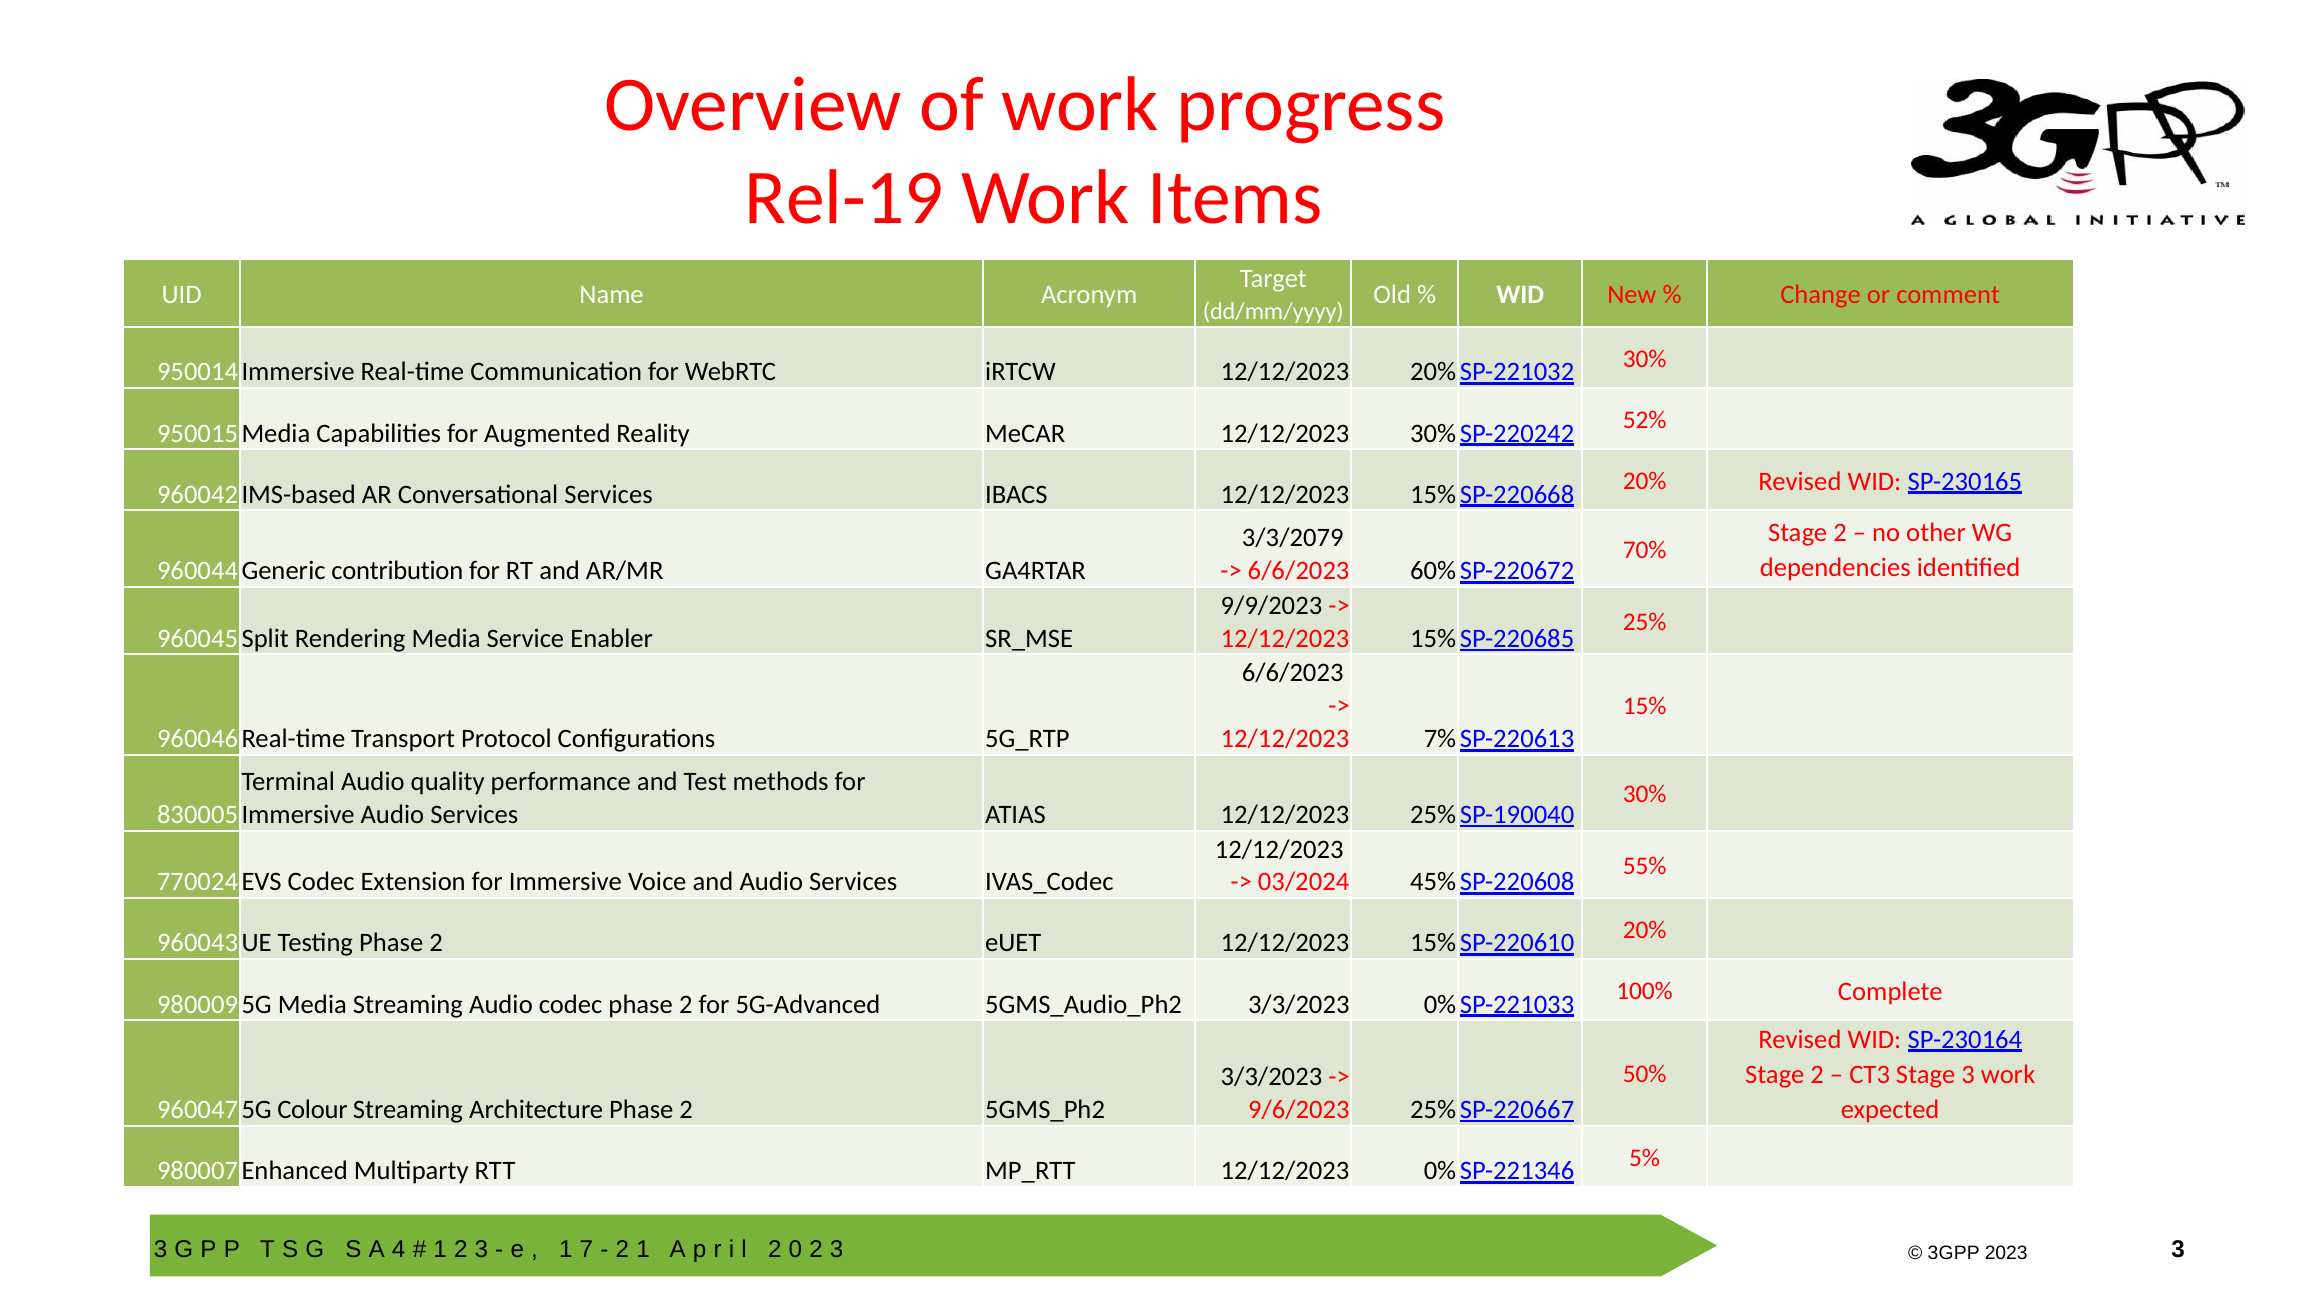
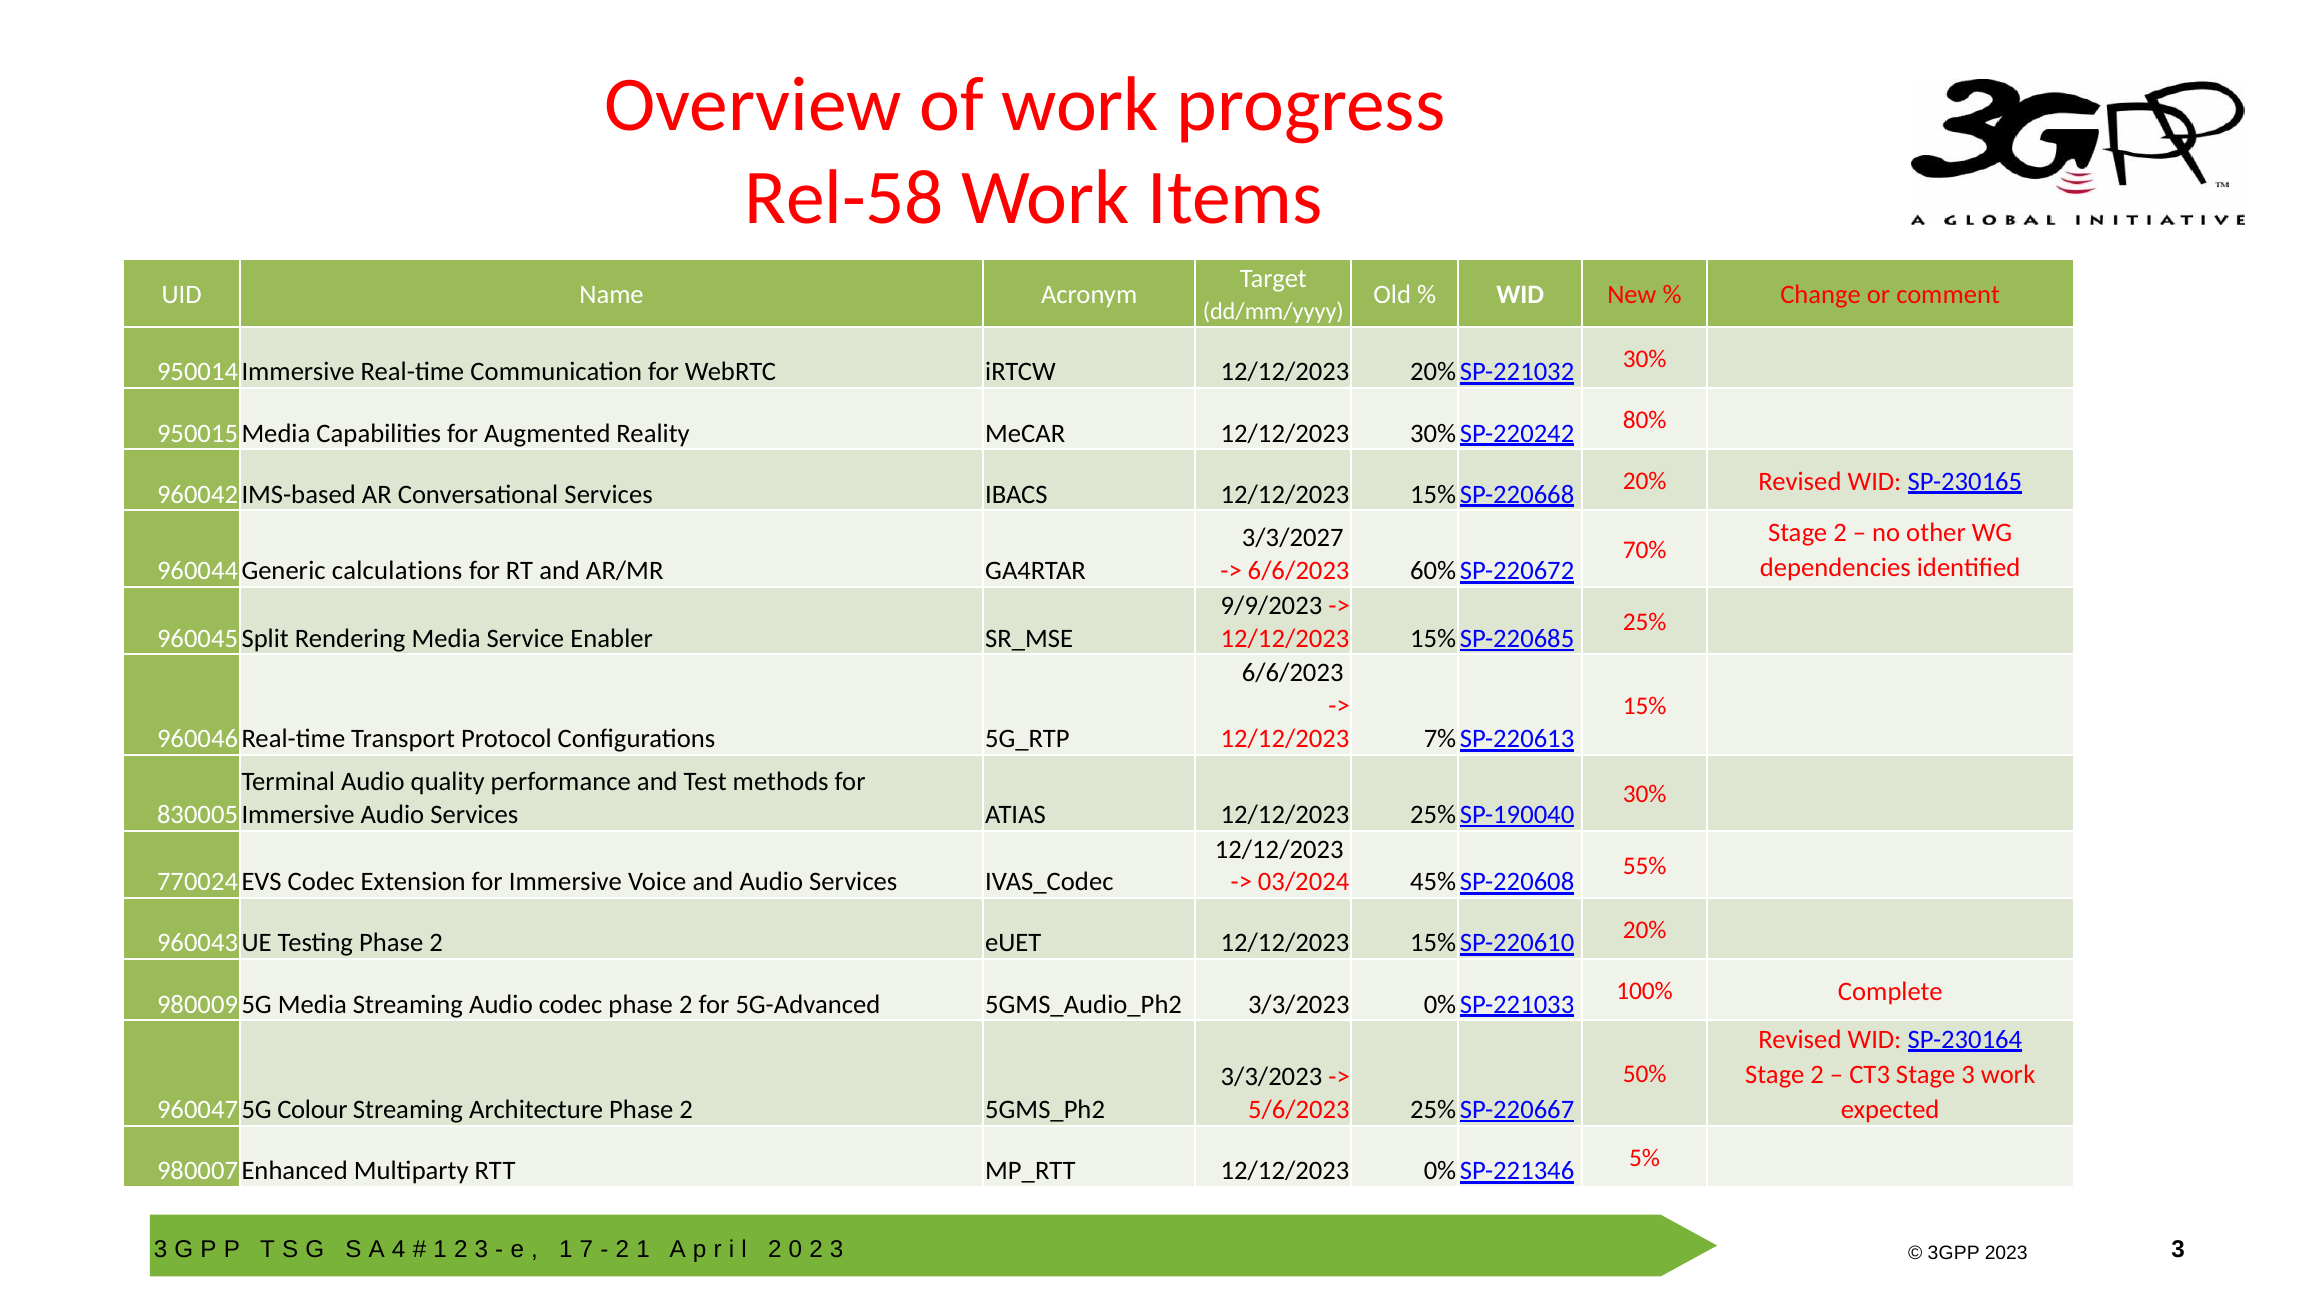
Rel-19: Rel-19 -> Rel-58 (844, 198)
52%: 52% -> 80% (1645, 420)
3/3/2079: 3/3/2079 -> 3/3/2027 (1293, 538)
contribution: contribution -> calculations (397, 571)
9/6/2023: 9/6/2023 -> 5/6/2023 (1299, 1109)
